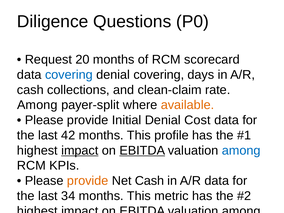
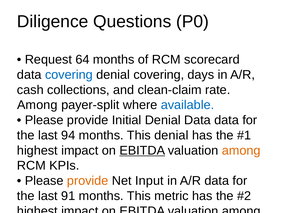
20: 20 -> 64 (82, 60)
available colour: orange -> blue (187, 105)
Denial Cost: Cost -> Data (197, 120)
42: 42 -> 94 (68, 135)
This profile: profile -> denial (171, 135)
impact underline: present -> none (80, 150)
among colour: blue -> orange (241, 150)
Net Cash: Cash -> Input (149, 181)
34: 34 -> 91 (68, 196)
